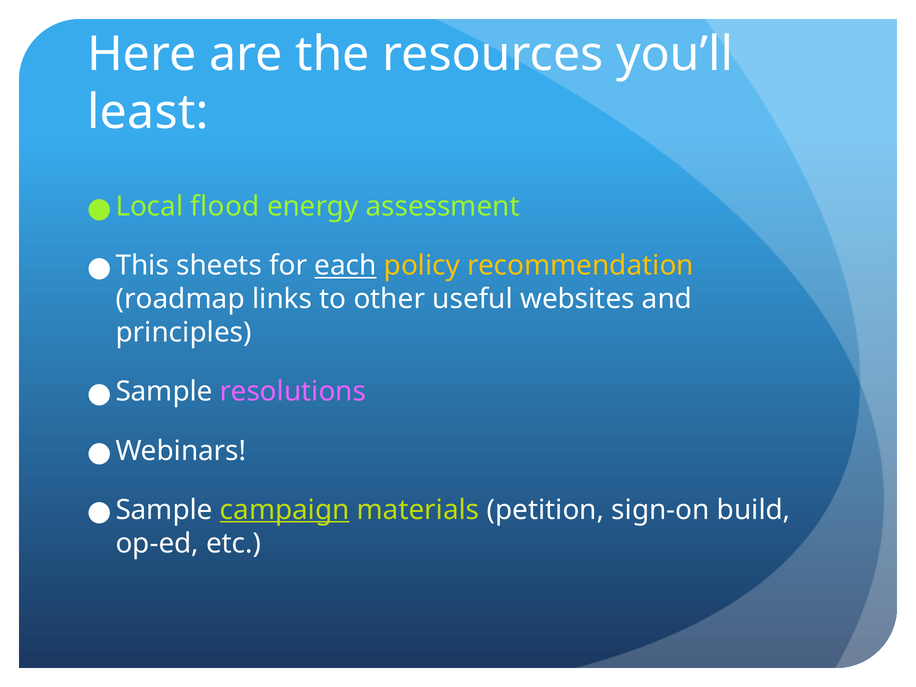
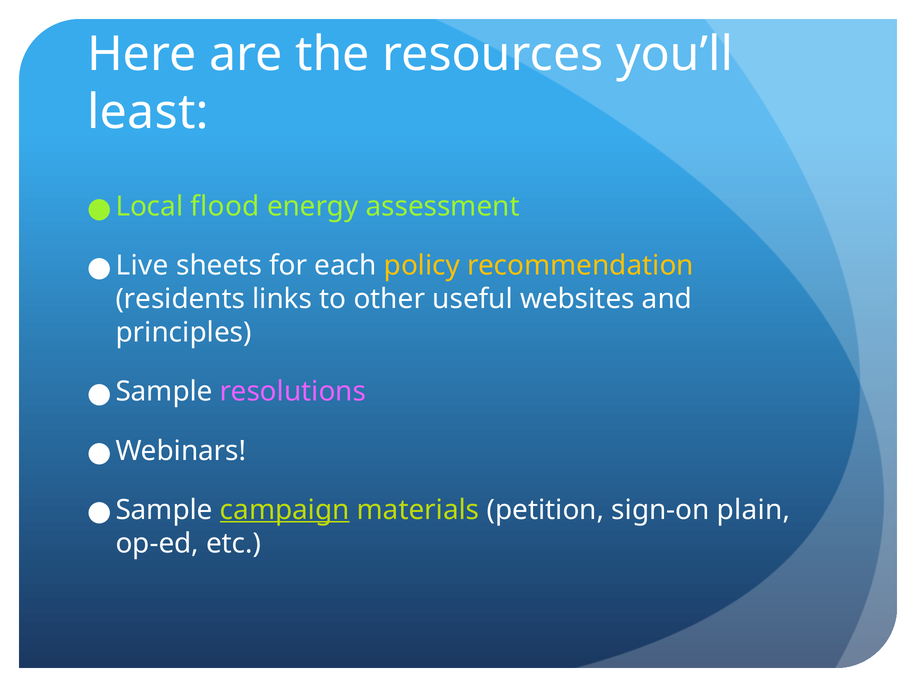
This: This -> Live (142, 266)
each underline: present -> none (345, 266)
roadmap: roadmap -> residents (180, 299)
build: build -> plain (754, 510)
